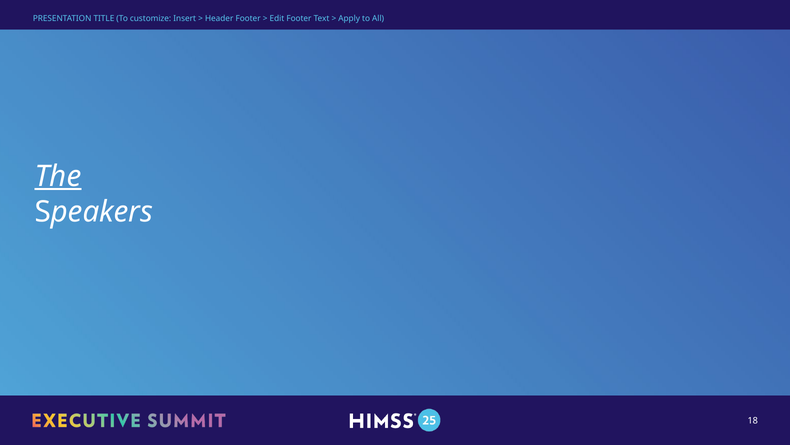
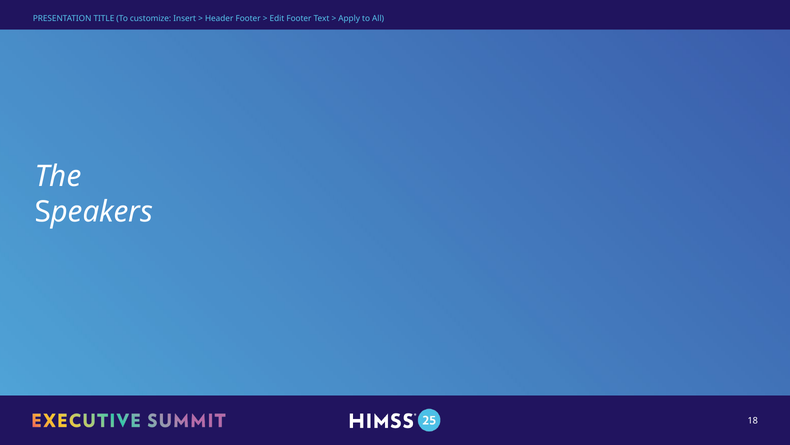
The underline: present -> none (58, 176)
